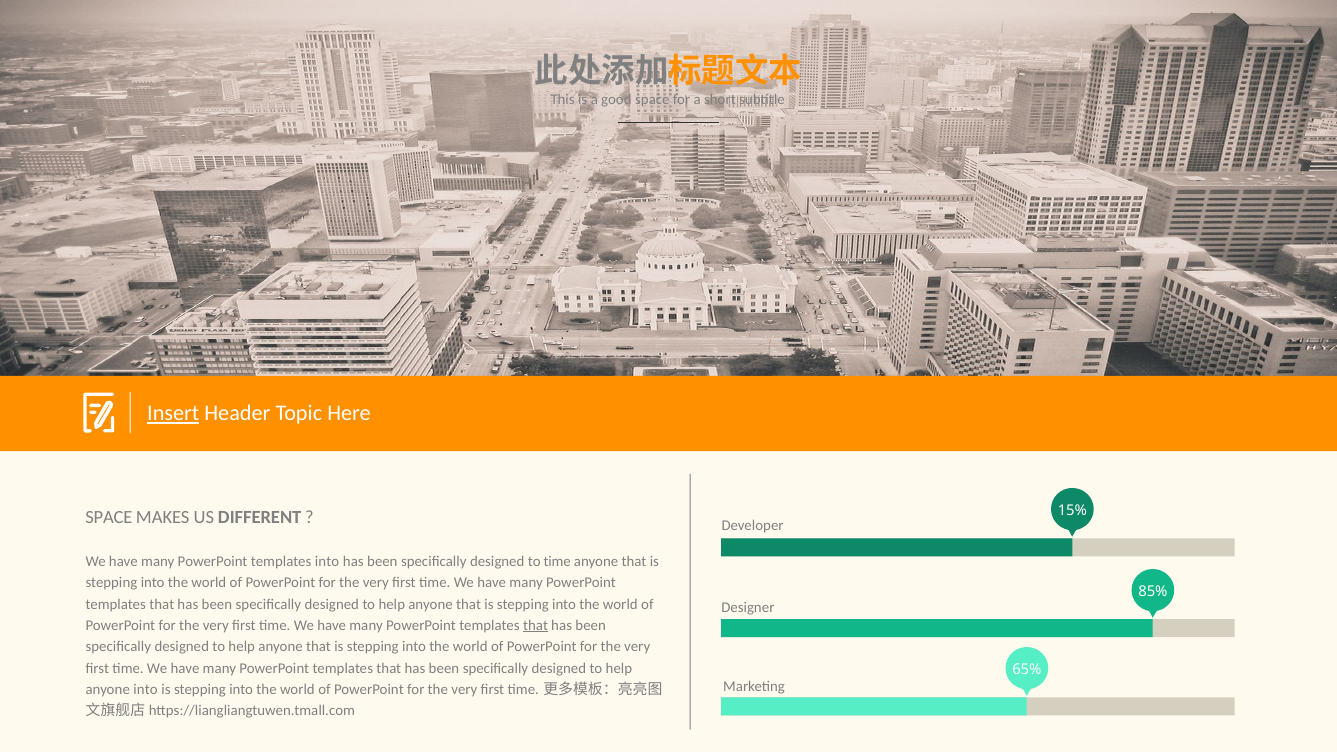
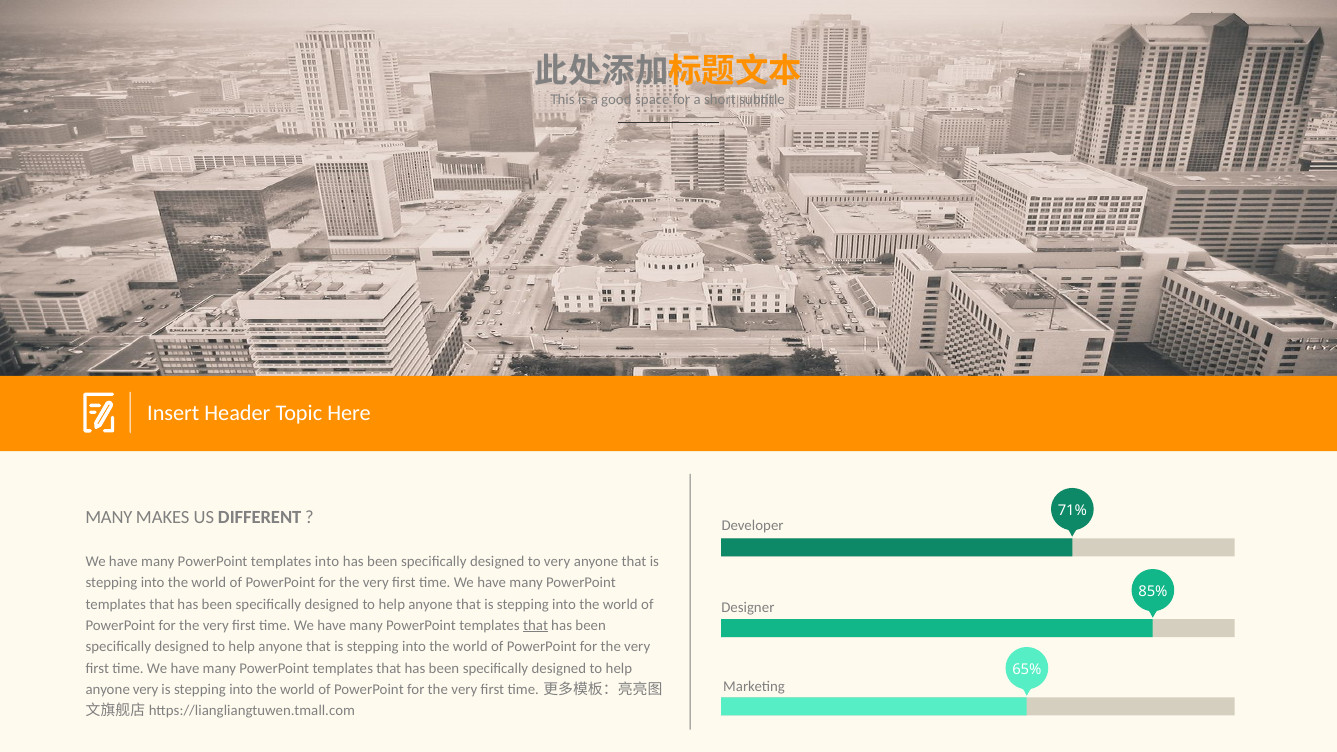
Insert underline: present -> none (173, 413)
15%: 15% -> 71% (1072, 511)
SPACE: SPACE -> MANY (109, 517)
to time: time -> very (557, 562)
anyone into: into -> very (146, 690)
